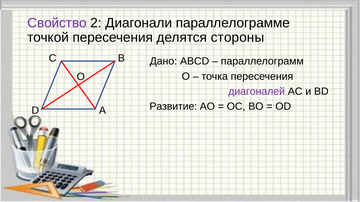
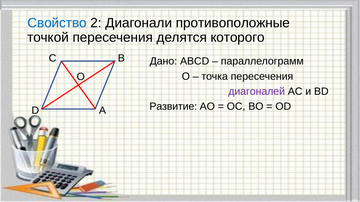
Свойство colour: purple -> blue (57, 23)
параллелограмме: параллелограмме -> противоположные (233, 23)
стороны: стороны -> которого (238, 38)
